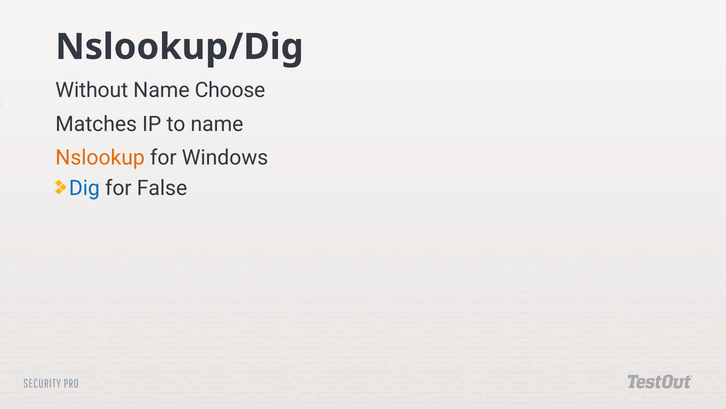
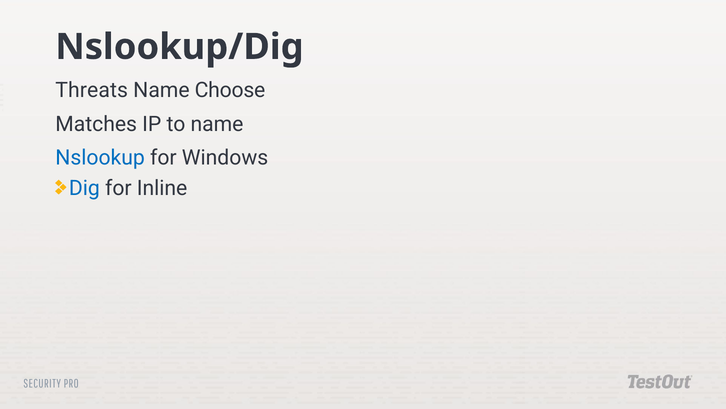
Without: Without -> Threats (92, 90)
Nslookup colour: orange -> blue (100, 157)
False: False -> Inline (162, 188)
